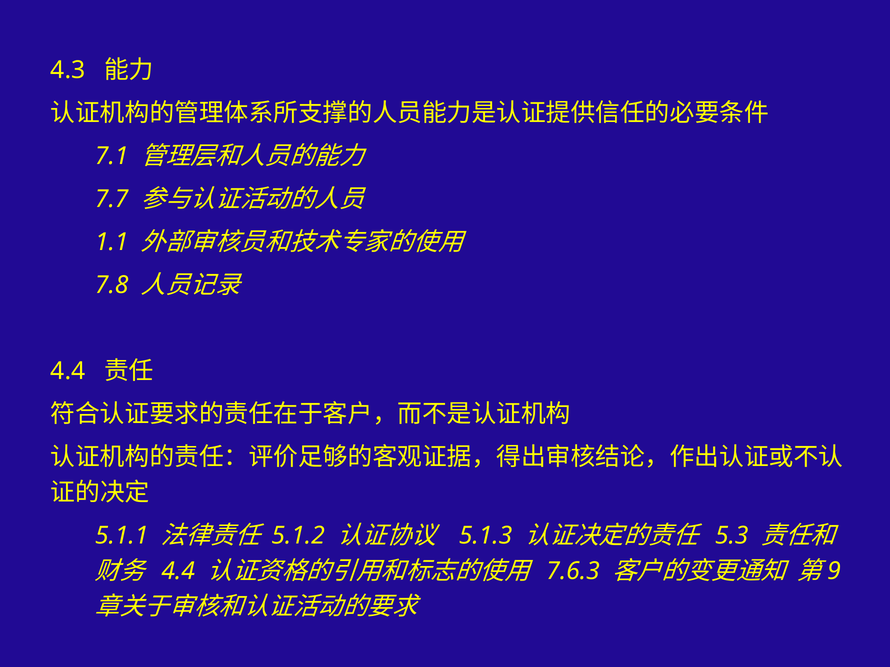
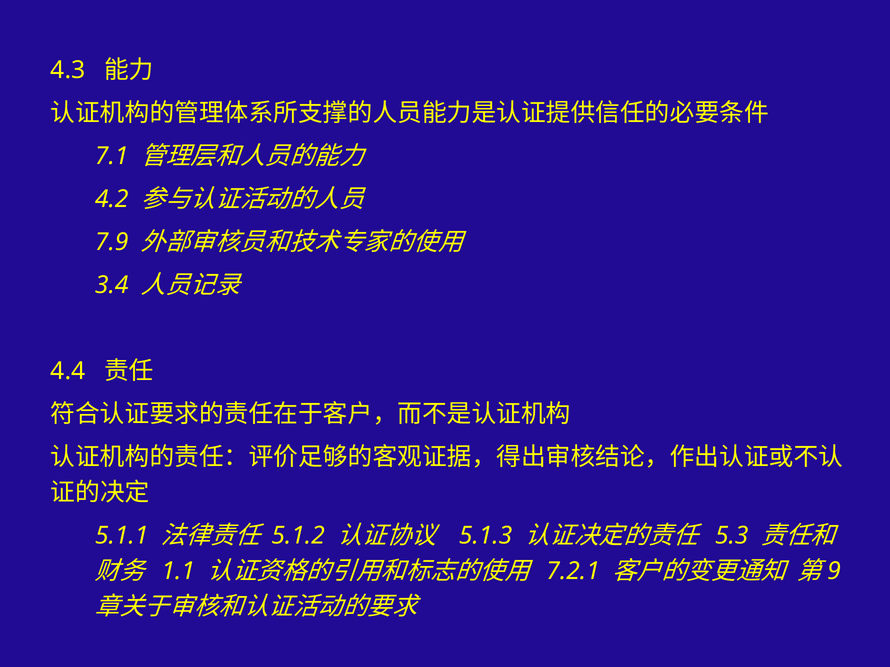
7.7: 7.7 -> 4.2 (112, 199)
1.1: 1.1 -> 7.9 (112, 242)
7.8: 7.8 -> 3.4 (112, 285)
4.4: 4.4 -> 1.1 (178, 571)
7.6.3: 7.6.3 -> 7.2.1 (573, 571)
